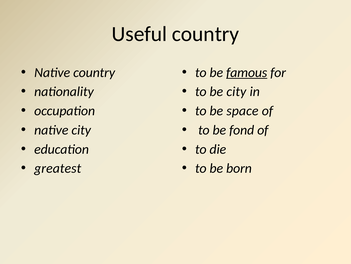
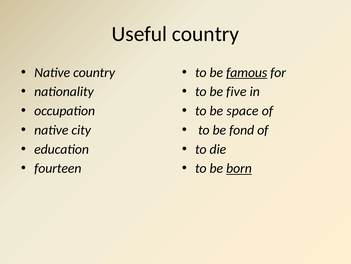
be city: city -> five (236, 91)
greatest: greatest -> fourteen (58, 168)
born underline: none -> present (239, 168)
